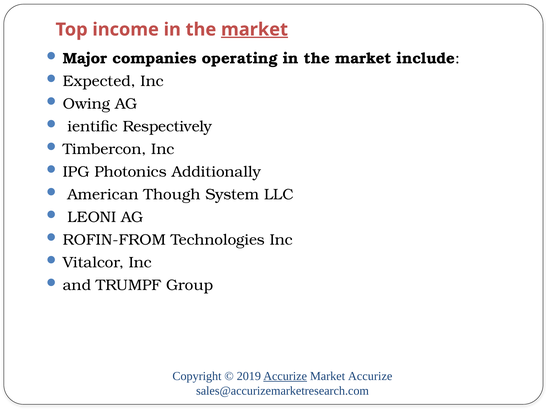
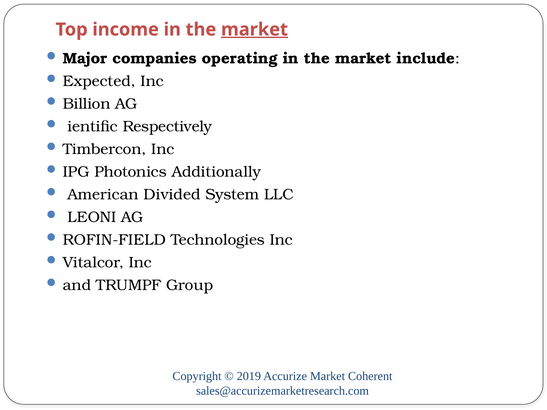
Owing: Owing -> Billion (87, 104)
Though: Though -> Divided (172, 195)
ROFIN-FROM: ROFIN-FROM -> ROFIN-FIELD (114, 240)
Accurize underline: present -> none (285, 376)
Market Accurize: Accurize -> Coherent (370, 376)
